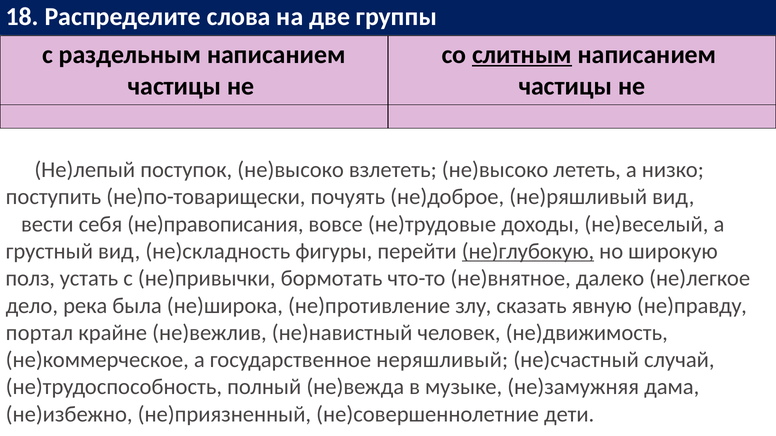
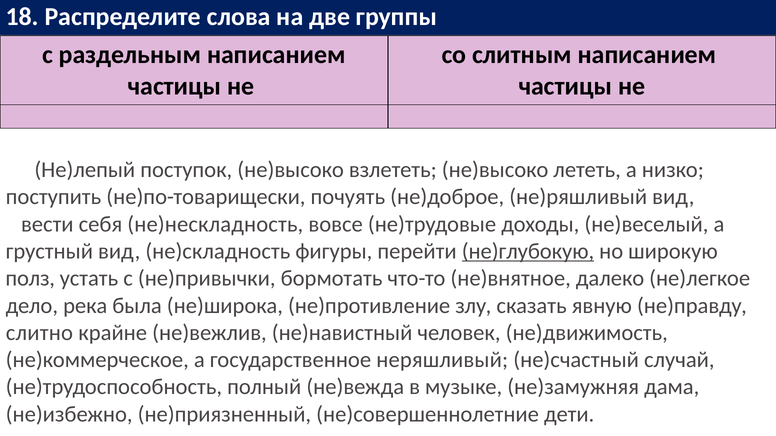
слитным underline: present -> none (522, 55)
не)правописания: не)правописания -> не)нескладность (215, 224)
портал: портал -> слитно (39, 333)
